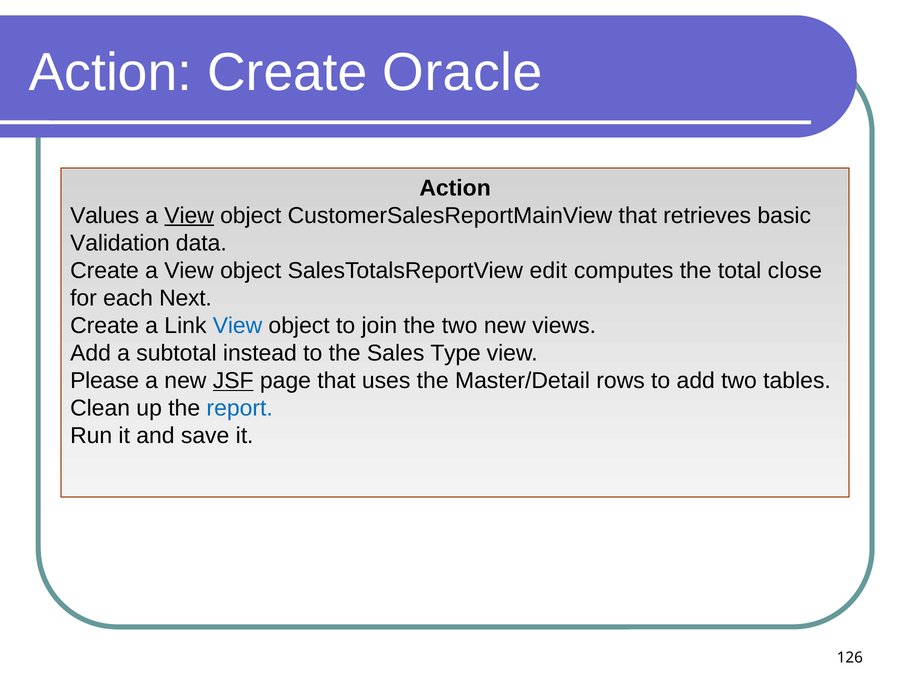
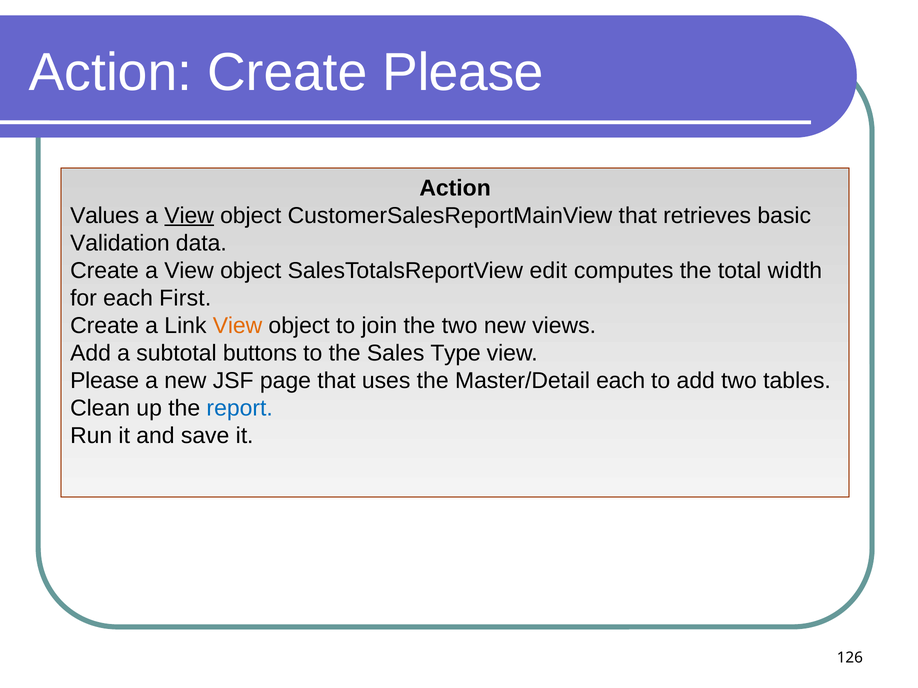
Create Oracle: Oracle -> Please (463, 73)
close: close -> width (795, 271)
Next: Next -> First (185, 298)
View colour: blue -> orange (237, 326)
instead: instead -> buttons (260, 353)
JSF underline: present -> none (233, 381)
Master/Detail rows: rows -> each (621, 381)
